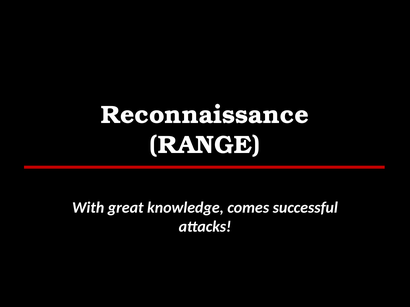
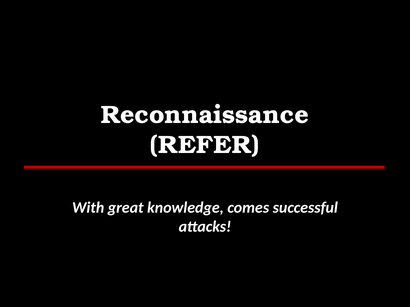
RANGE: RANGE -> REFER (205, 145)
